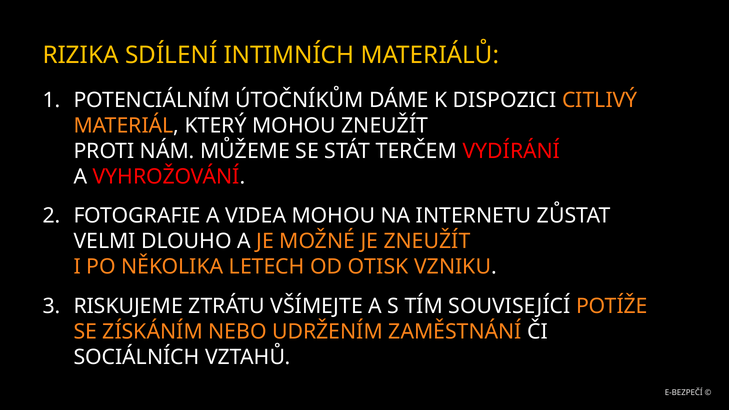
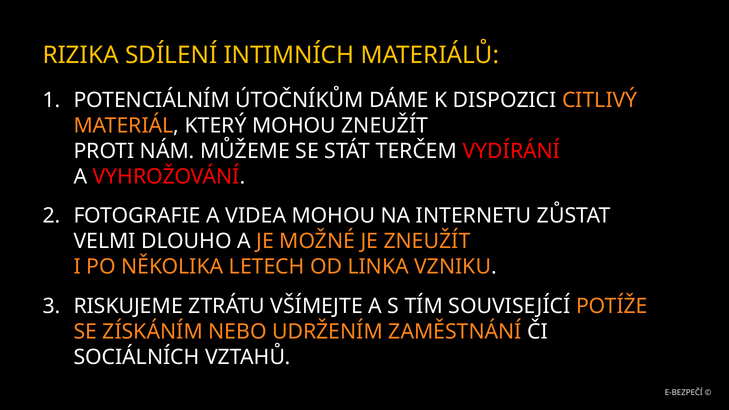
OTISK: OTISK -> LINKA (378, 267)
